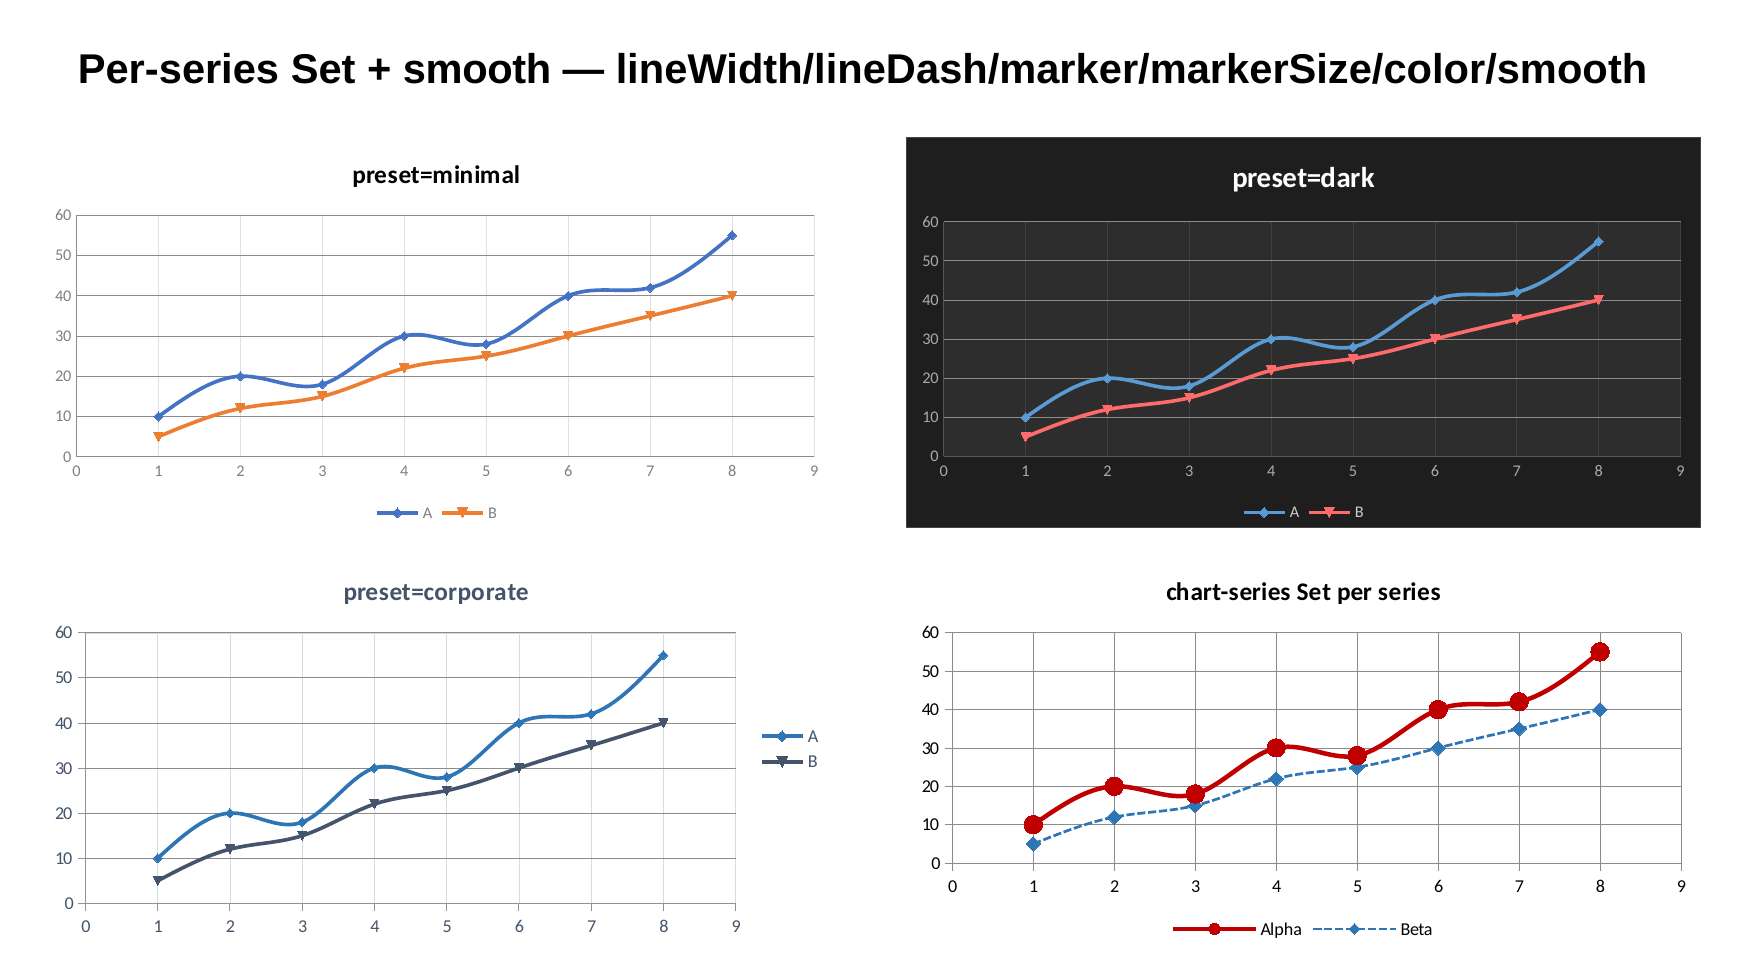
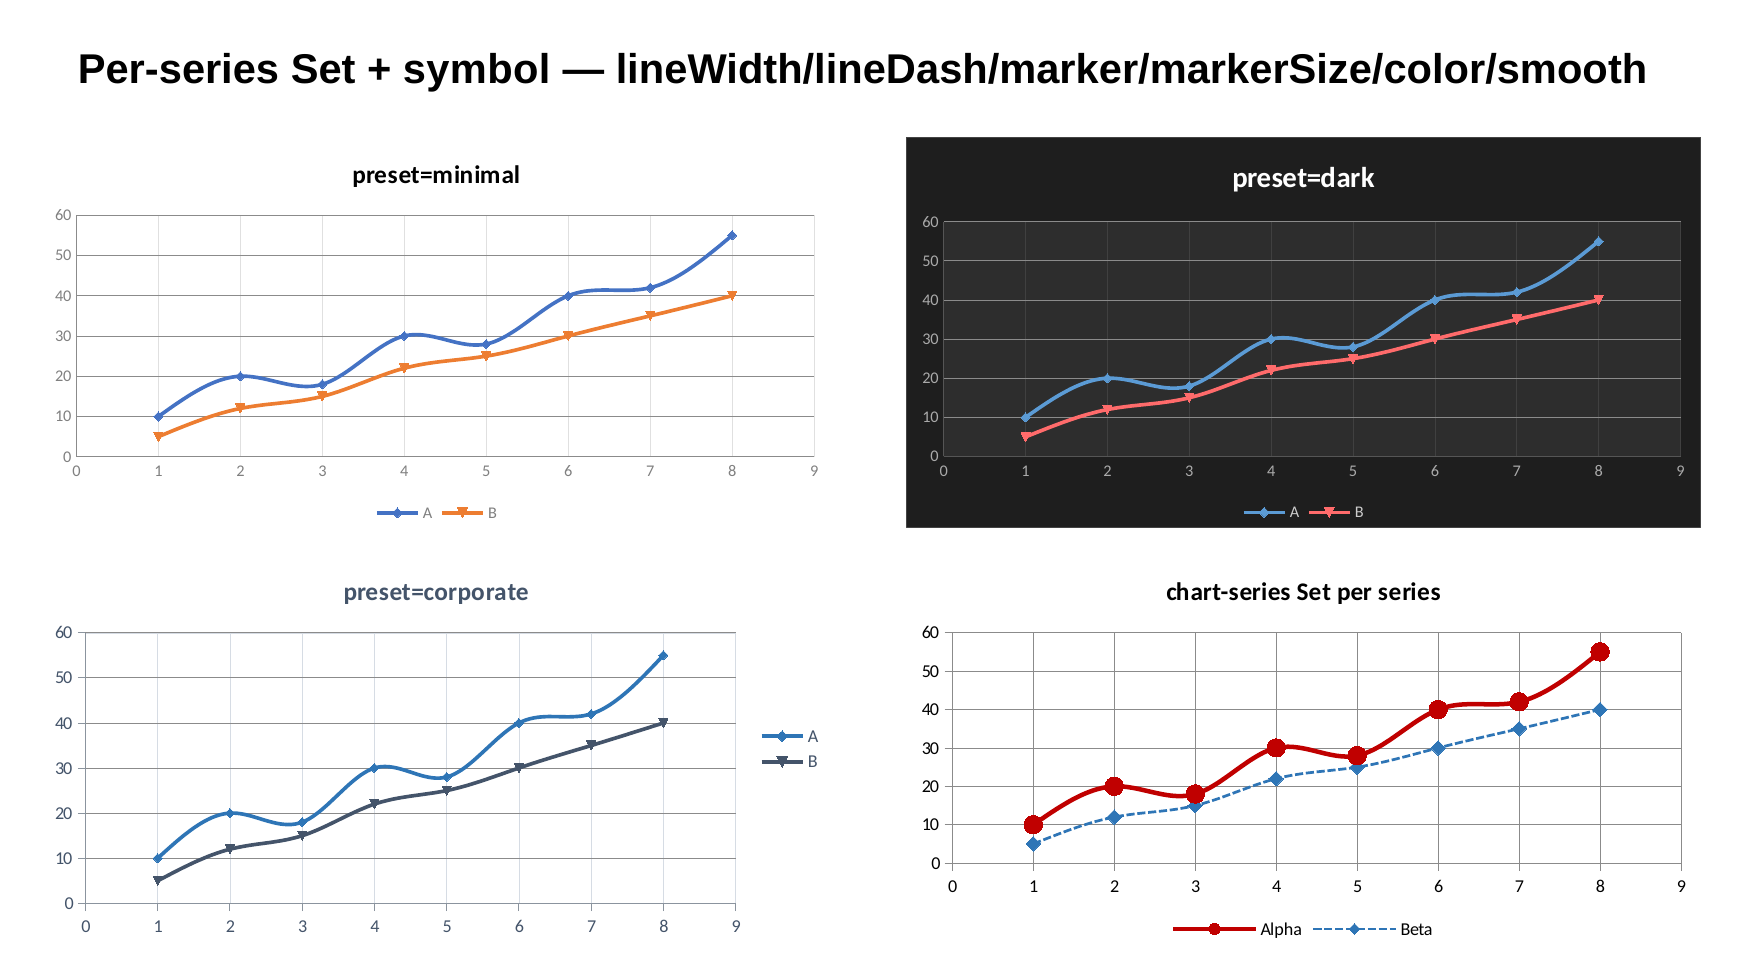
smooth: smooth -> symbol (477, 70)
